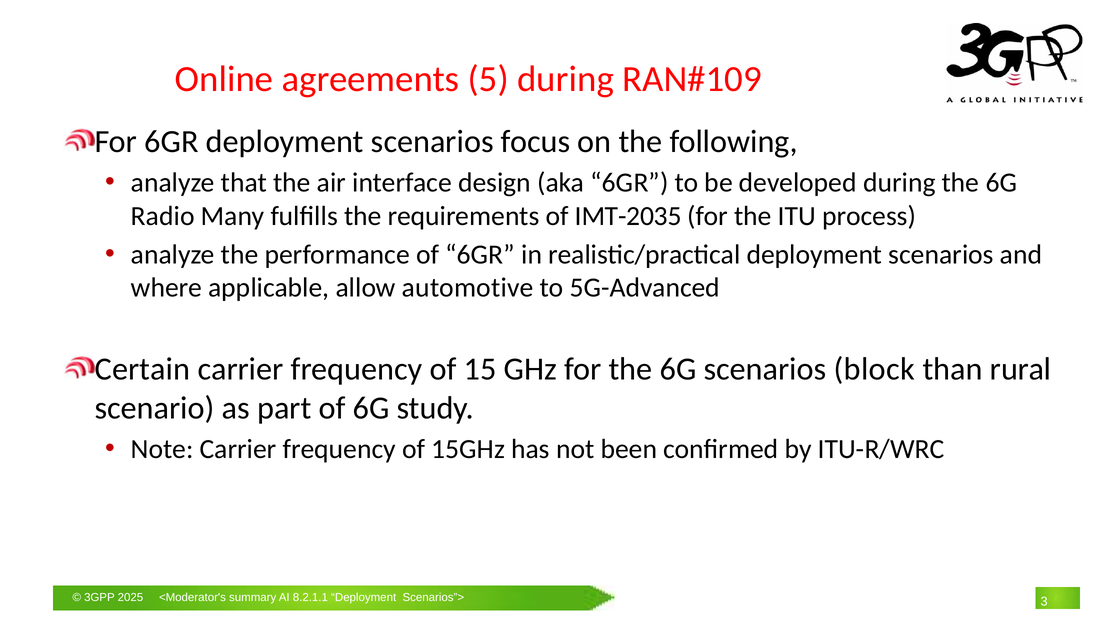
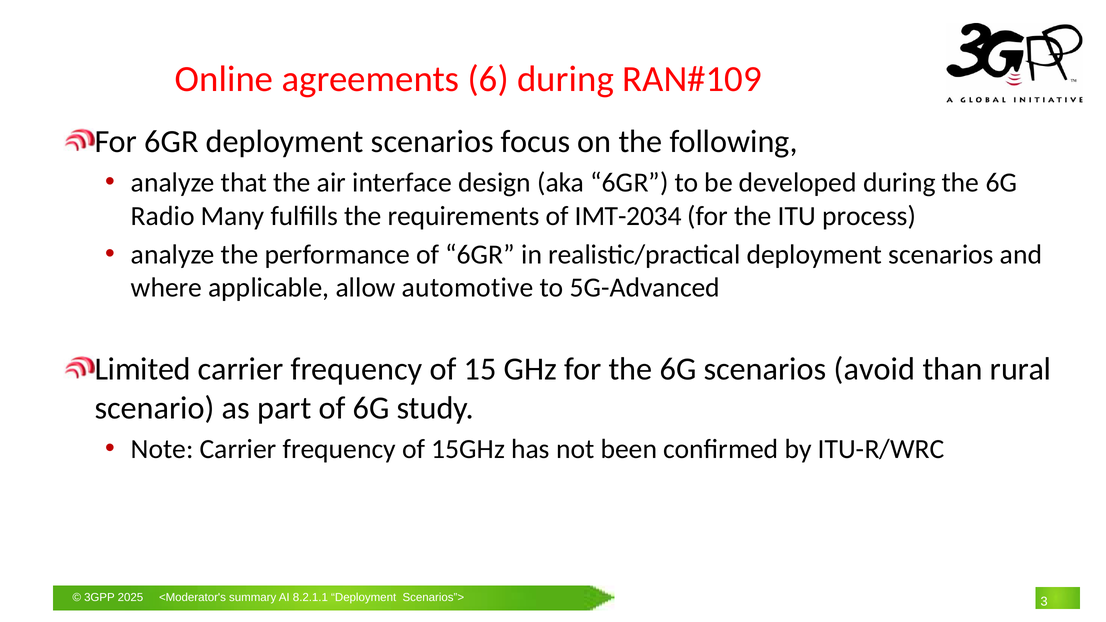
5: 5 -> 6 (488, 79)
IMT-2035: IMT-2035 -> IMT-2034 (628, 216)
Certain: Certain -> Limited (143, 369)
block: block -> avoid (874, 369)
